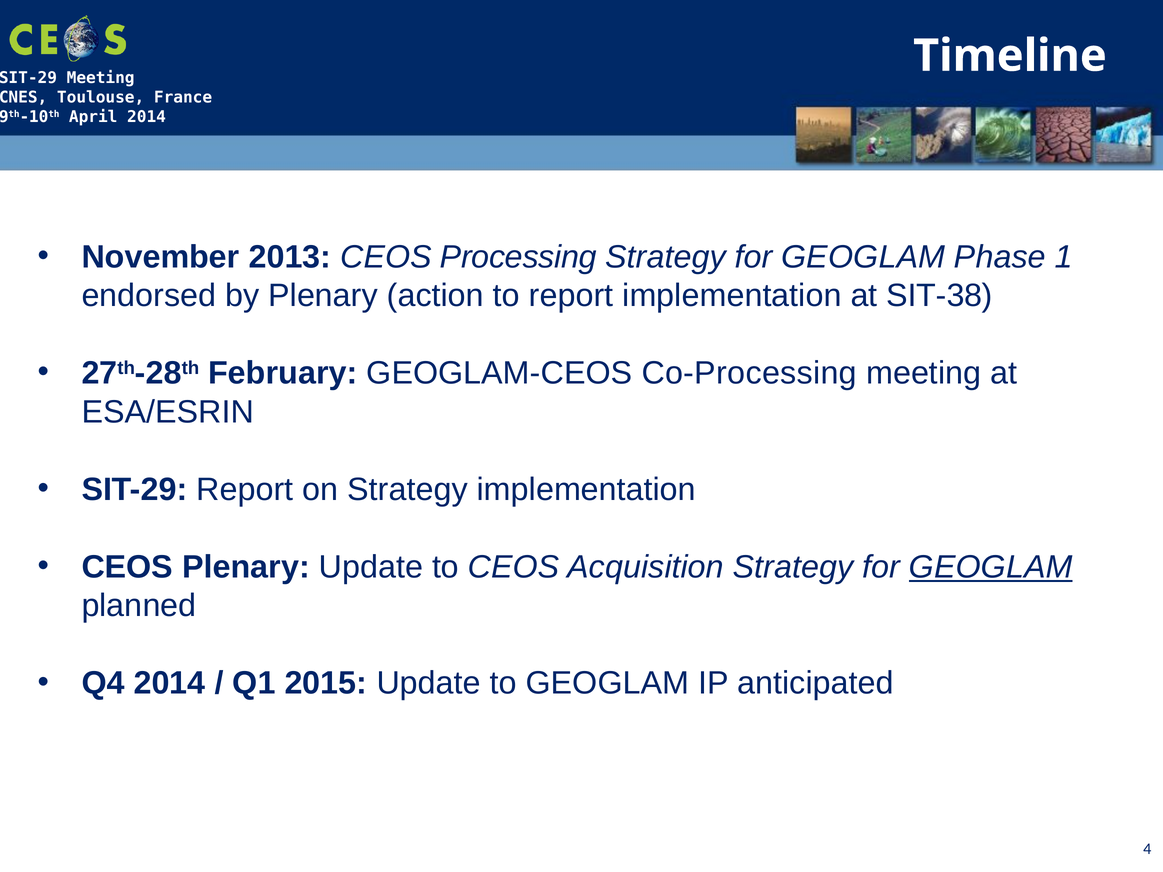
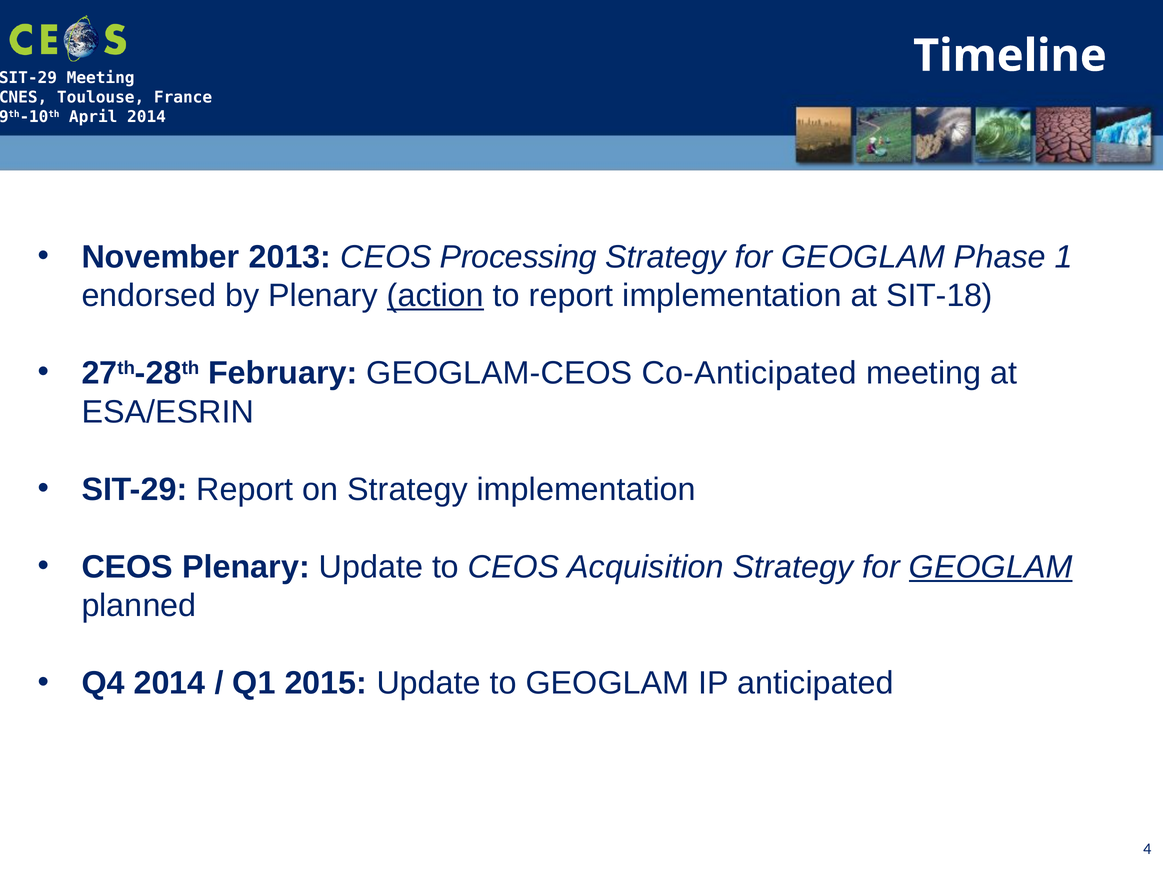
action underline: none -> present (435, 296)
SIT-38: SIT-38 -> SIT-18 (940, 296)
Co-Processing: Co-Processing -> Co-Anticipated (749, 373)
